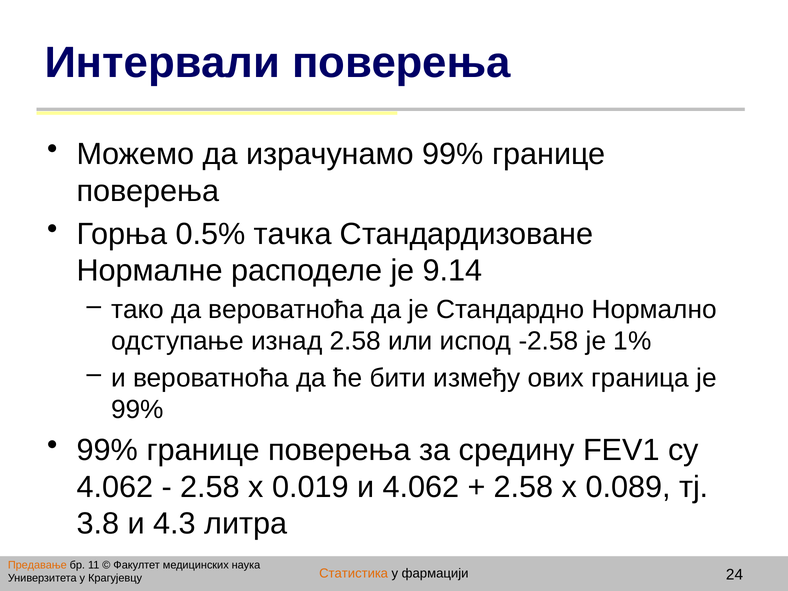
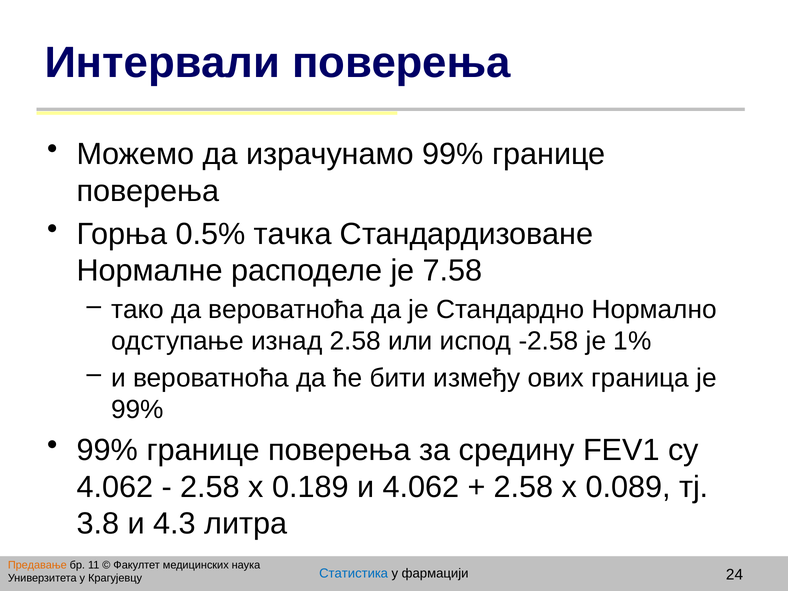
9.14: 9.14 -> 7.58 (453, 271)
0.019: 0.019 -> 0.189 (310, 487)
Статистика colour: orange -> blue (354, 573)
